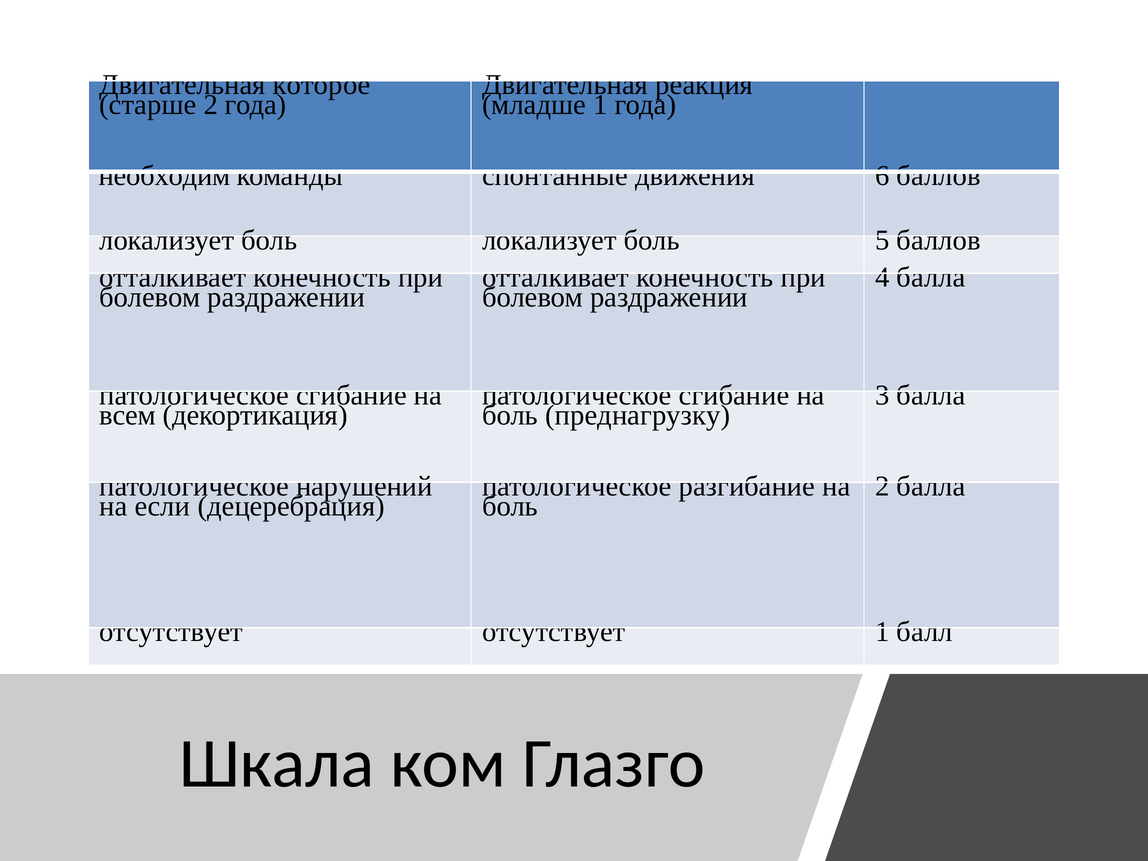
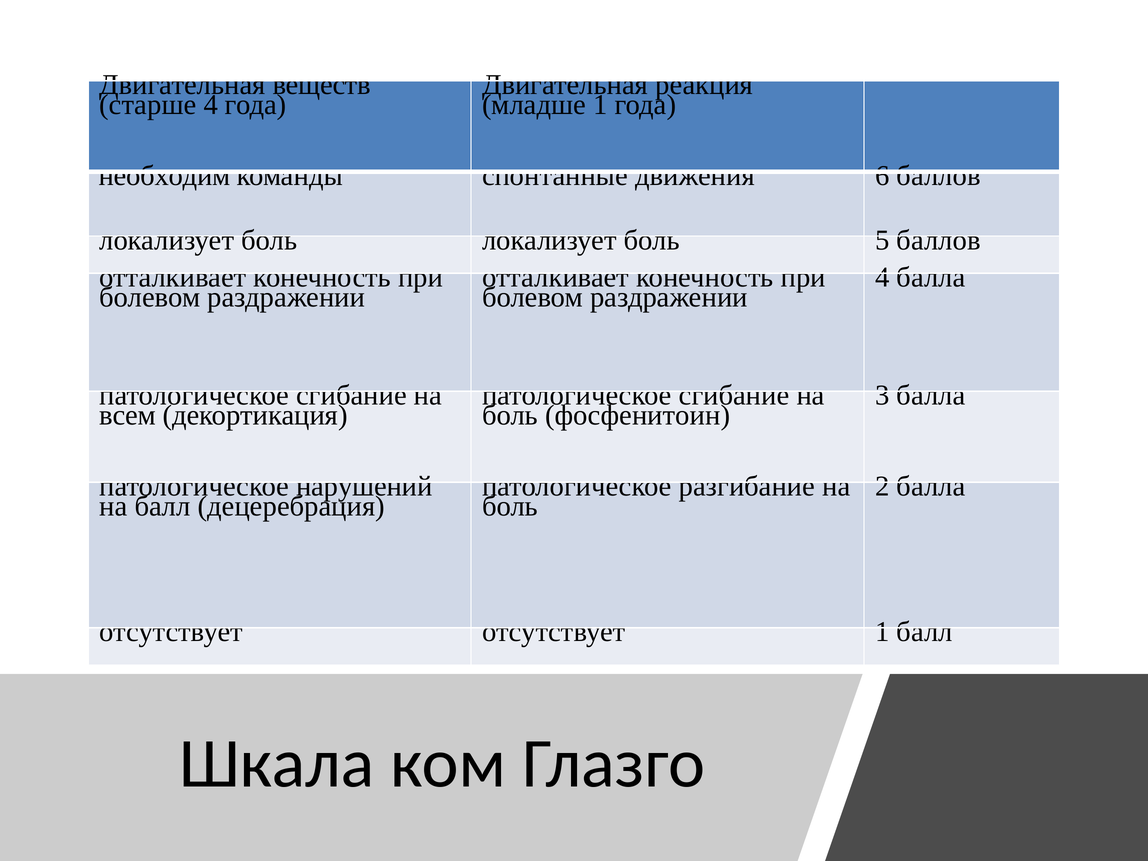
которое: которое -> веществ (322, 85)
старше 2: 2 -> 4 (211, 105)
преднагрузку: преднагрузку -> фосфенитоин (638, 415)
на если: если -> балл (163, 506)
